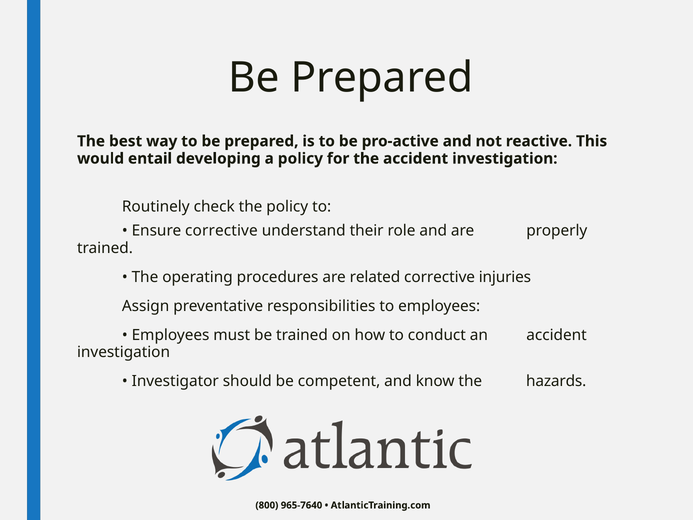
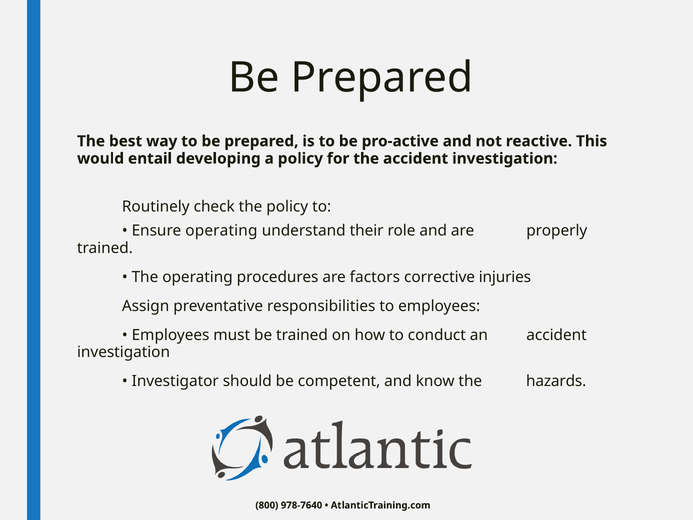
Ensure corrective: corrective -> operating (221, 231)
related: related -> factors (375, 277)
965-7640: 965-7640 -> 978-7640 (302, 505)
